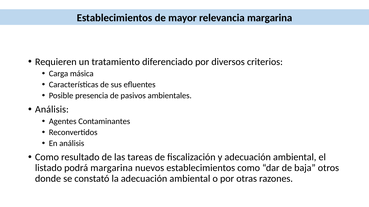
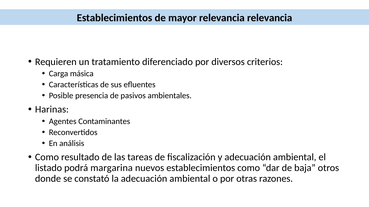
relevancia margarina: margarina -> relevancia (270, 18)
Análisis: Análisis -> Harinas (52, 110)
